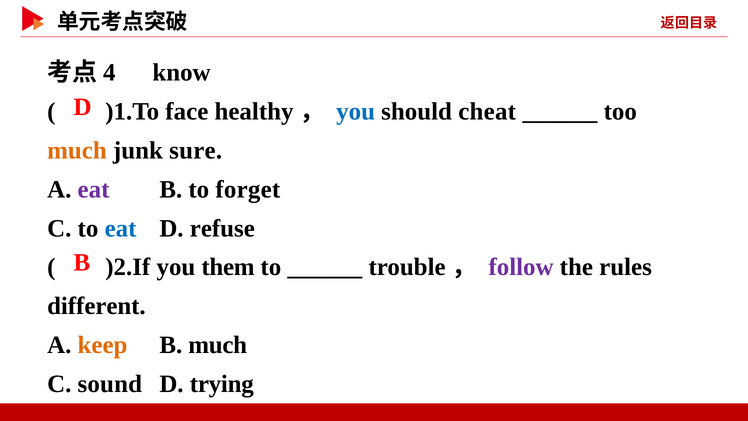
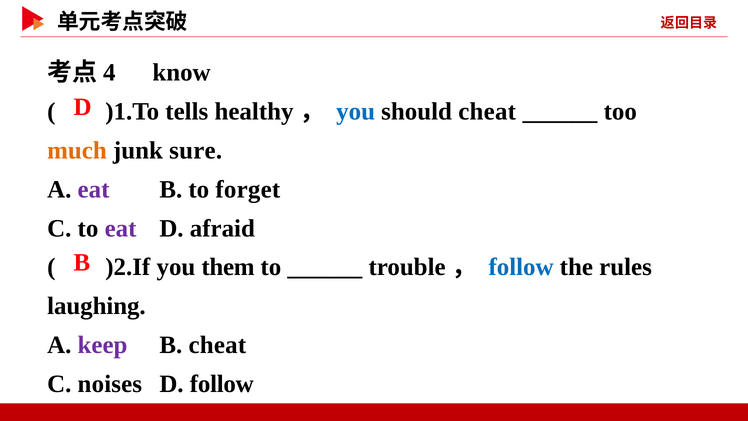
face: face -> tells (187, 111)
eat colour: blue -> purple (121, 228)
refuse: refuse -> afraid (222, 228)
follow colour: purple -> blue (521, 267)
different: different -> laughing (96, 306)
keep colour: orange -> purple (103, 345)
B much: much -> cheat (217, 345)
sound: sound -> noises (110, 384)
D trying: trying -> follow (222, 384)
